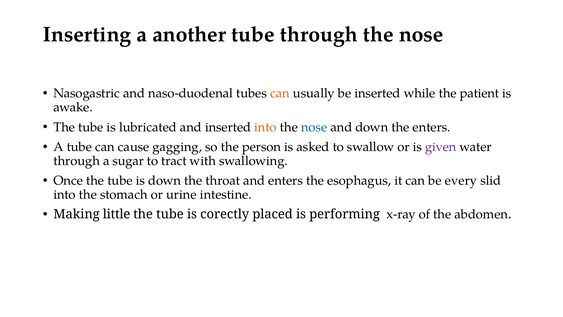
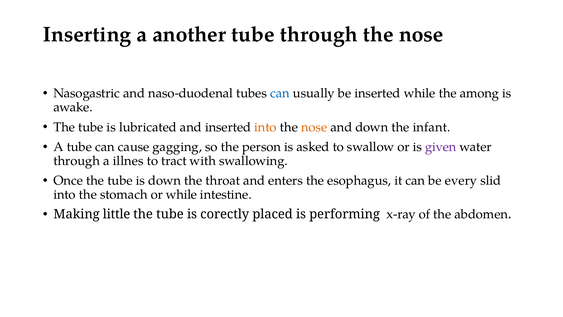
can colour: orange -> blue (280, 93)
patient: patient -> among (479, 93)
nose colour: blue -> orange (314, 127)
the enters: enters -> infant (432, 127)
sugar: sugar -> illnes (128, 161)
or urine: urine -> while (181, 194)
